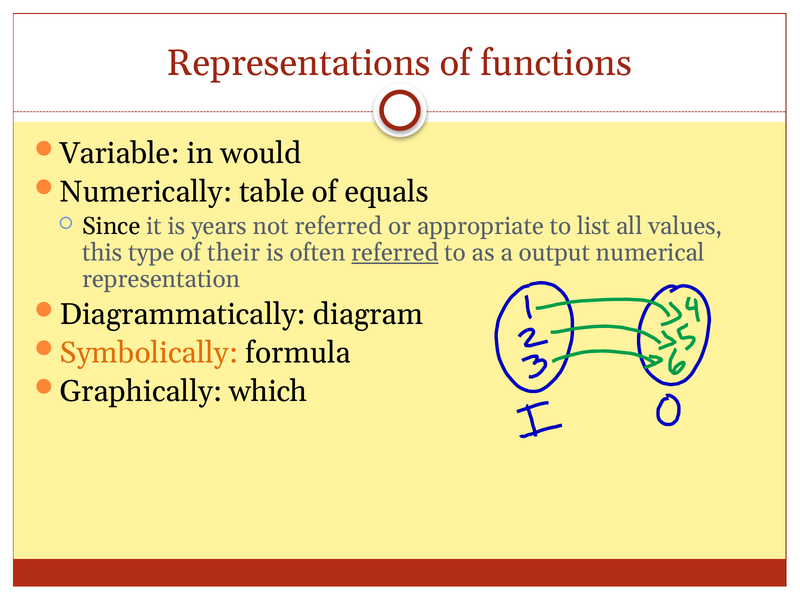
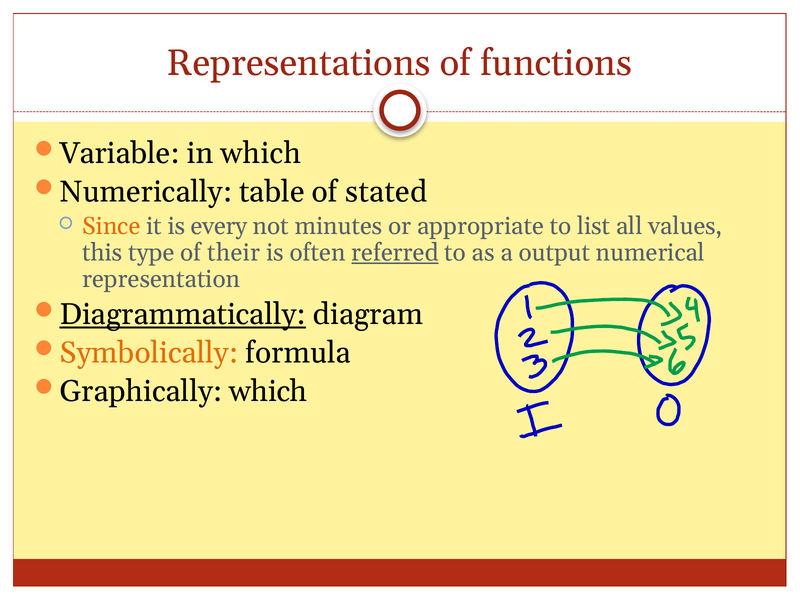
in would: would -> which (261, 154)
equals: equals -> stated (386, 192)
Since colour: black -> orange (111, 226)
years: years -> every (219, 226)
not referred: referred -> minutes (338, 226)
Diagrammatically underline: none -> present (183, 315)
